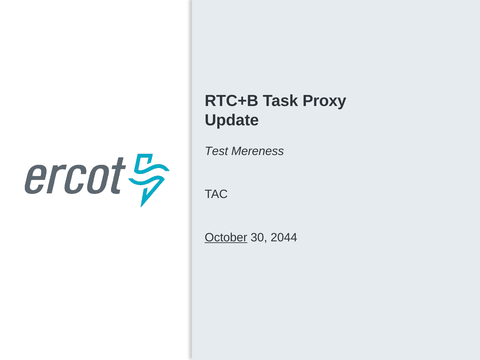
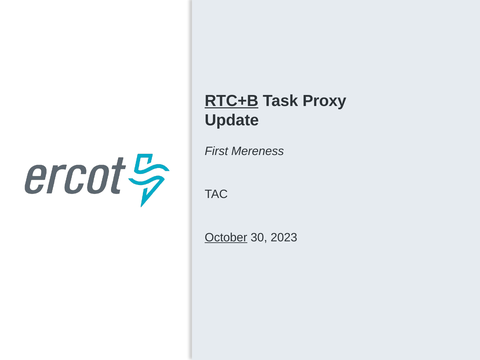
RTC+B underline: none -> present (232, 101)
Test: Test -> First (216, 151)
2044: 2044 -> 2023 (284, 237)
